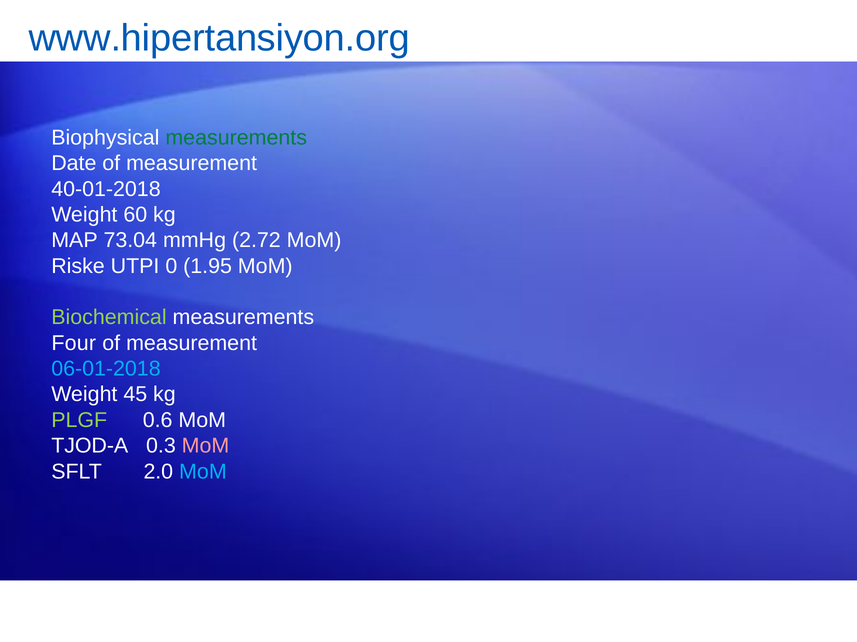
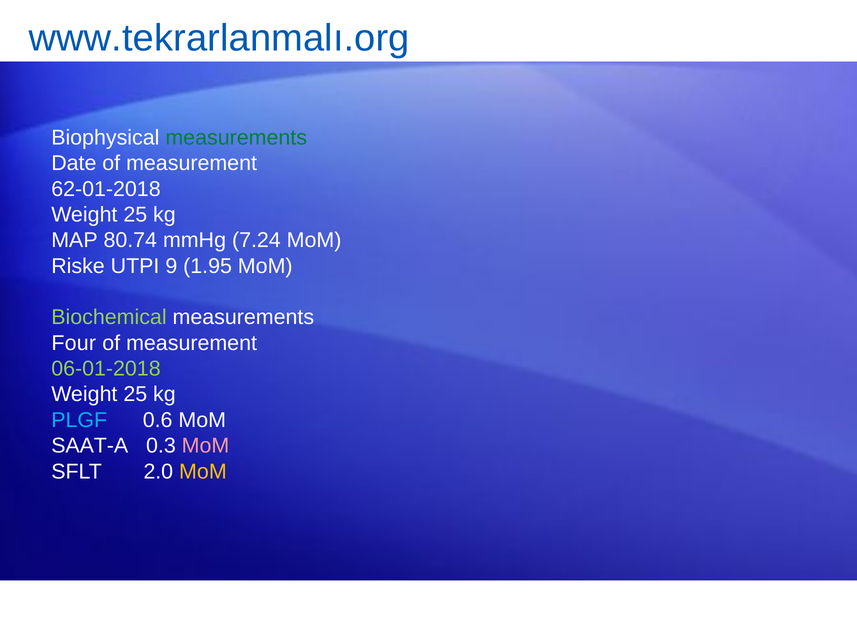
www.hipertansiyon.org: www.hipertansiyon.org -> www.tekrarlanmalı.org (219, 38)
40-01-2018: 40-01-2018 -> 62-01-2018 (106, 189)
60: 60 -> 25 (135, 215)
73.04: 73.04 -> 80.74 (130, 241)
2.72: 2.72 -> 7.24 (256, 241)
0: 0 -> 9 (171, 266)
06-01-2018 colour: light blue -> light green (106, 369)
45: 45 -> 25 (135, 395)
PLGF colour: light green -> light blue (79, 421)
TJOD-A: TJOD-A -> SAAT-A (90, 446)
MoM colour: light blue -> yellow (203, 472)
